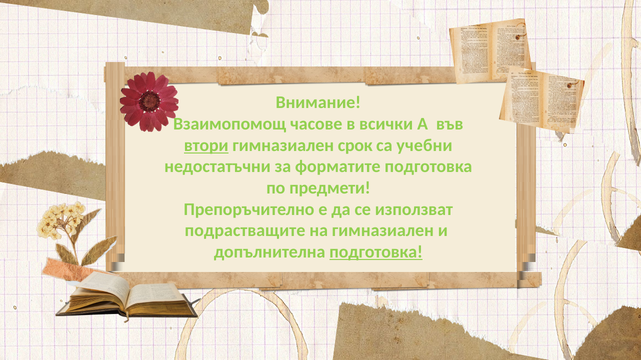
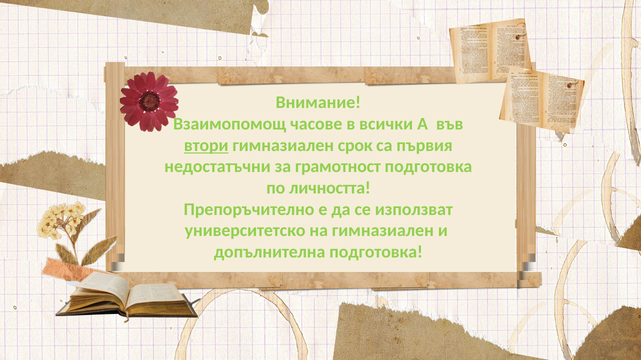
учебни: учебни -> първия (425, 146)
форматите: форматите -> грамотност (338, 167)
предмети: предмети -> личността (330, 188)
подрастващите: подрастващите -> университетско (245, 231)
подготовка underline: present -> none (376, 252)
